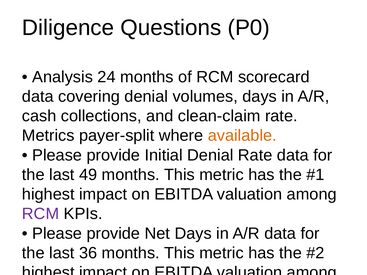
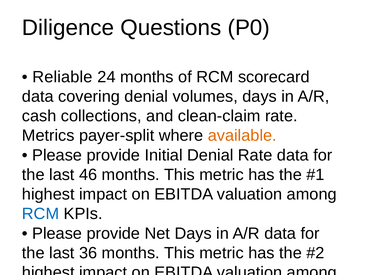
Analysis: Analysis -> Reliable (62, 77)
49: 49 -> 46 (88, 175)
RCM colour: purple -> blue (41, 214)
